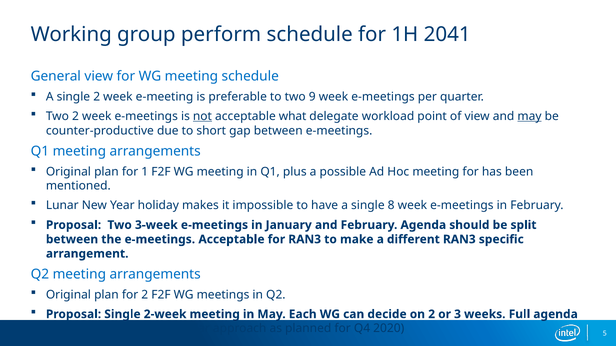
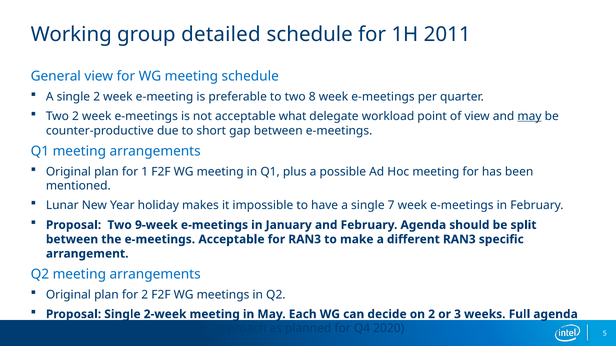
perform: perform -> detailed (221, 35)
2041: 2041 -> 2011 (447, 35)
9: 9 -> 8 (312, 97)
not underline: present -> none (202, 116)
8: 8 -> 7 (391, 206)
3-week: 3-week -> 9-week (156, 225)
